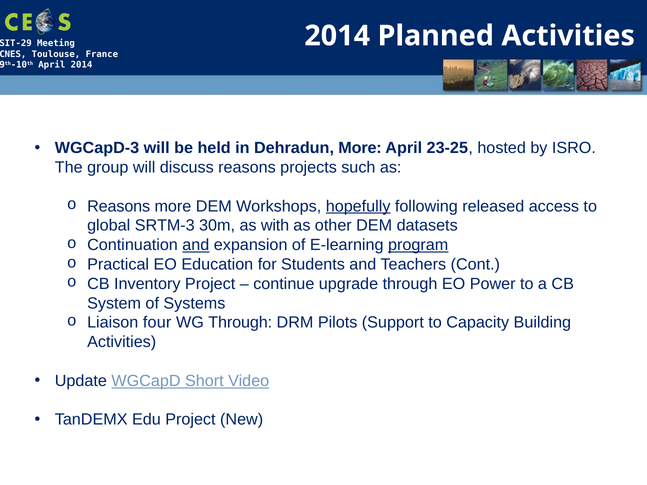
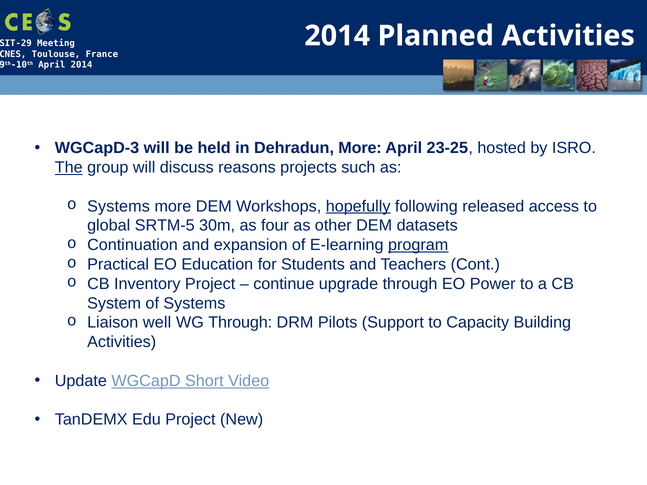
The underline: none -> present (69, 168)
Reasons: Reasons -> Systems (119, 206)
SRTM-3: SRTM-3 -> SRTM-5 (165, 226)
with: with -> four (275, 226)
and underline: present -> none (196, 245)
four: four -> well (157, 323)
